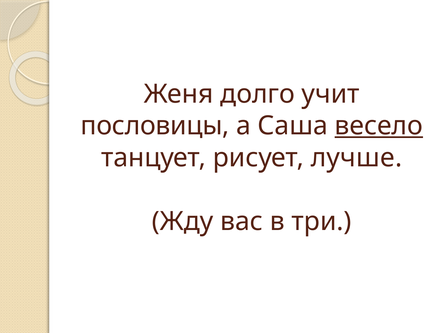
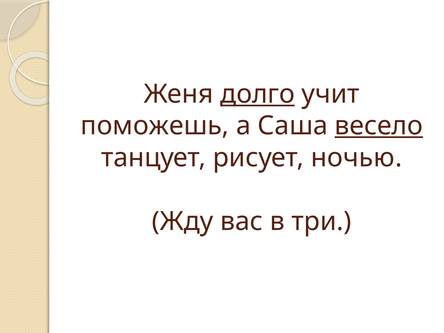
долго underline: none -> present (258, 94)
пословицы: пословицы -> поможешь (155, 126)
лучше: лучше -> ночью (356, 158)
